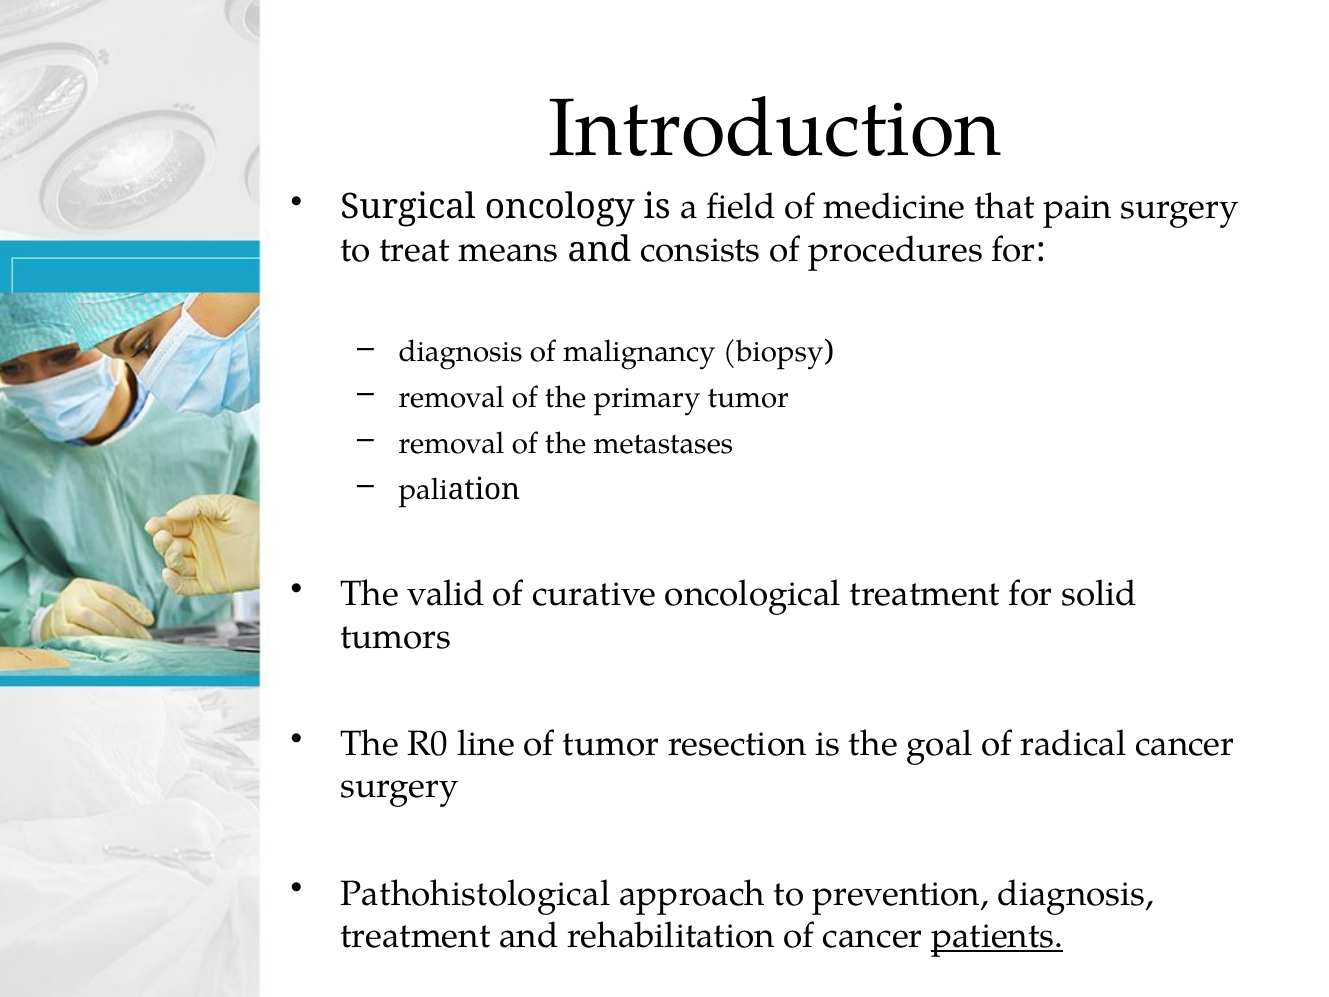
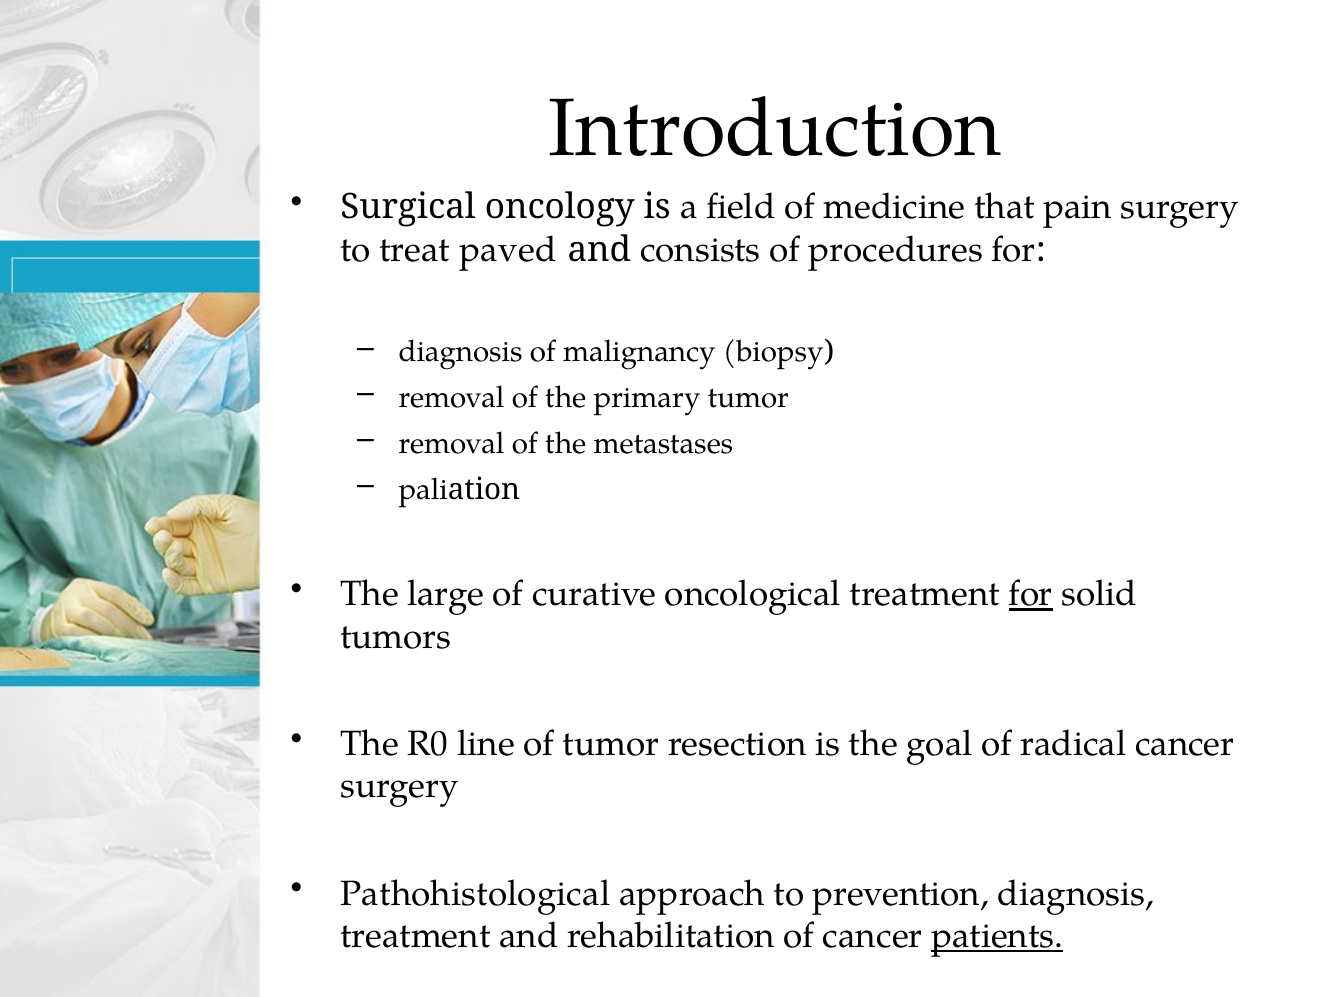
means: means -> paved (508, 249)
valid: valid -> large (446, 594)
for underline: none -> present (1031, 594)
